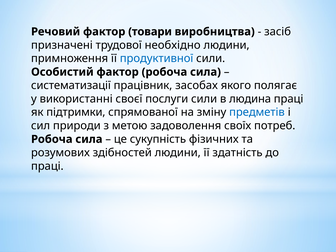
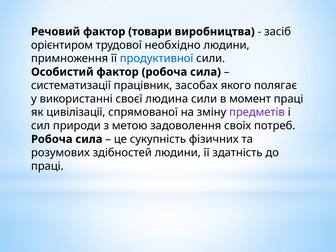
призначені: призначені -> орієнтиром (62, 45)
послуги: послуги -> людина (167, 99)
людина: людина -> момент (250, 99)
підтримки: підтримки -> цивілізації (76, 112)
предметів colour: blue -> purple (257, 112)
